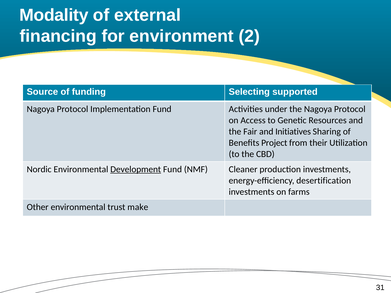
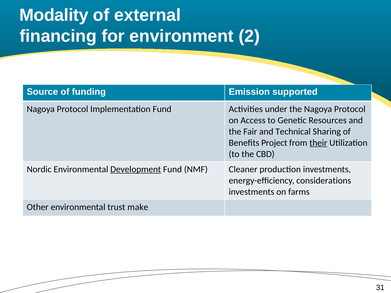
Selecting: Selecting -> Emission (249, 92)
Initiatives: Initiatives -> Technical (293, 132)
their underline: none -> present (318, 143)
desertification: desertification -> considerations (324, 181)
